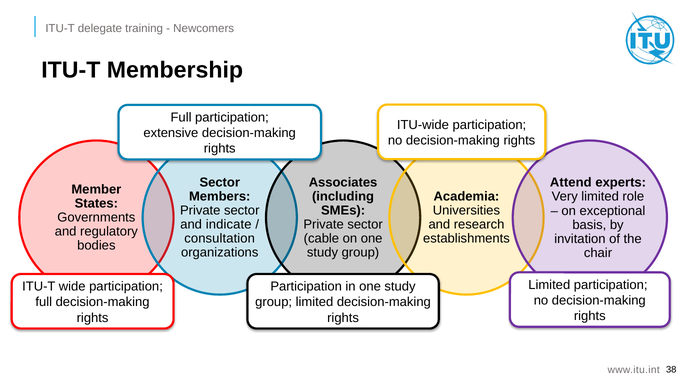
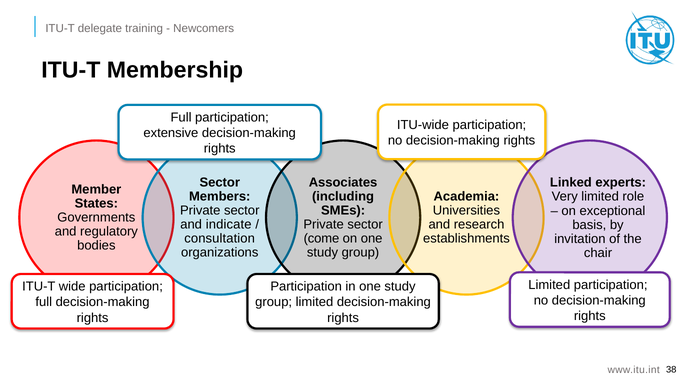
Attend: Attend -> Linked (571, 183)
cable: cable -> come (321, 239)
